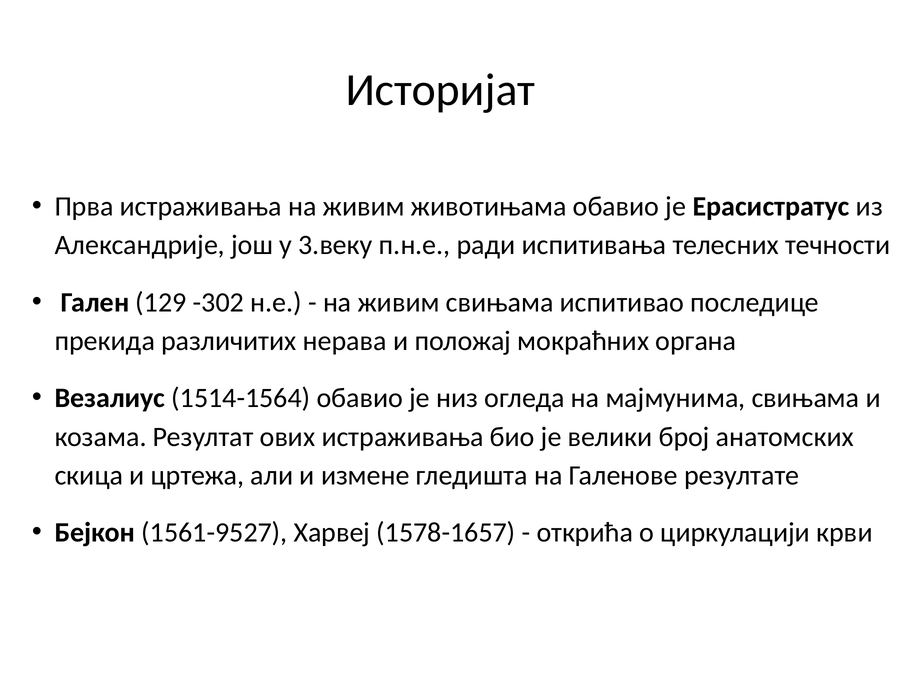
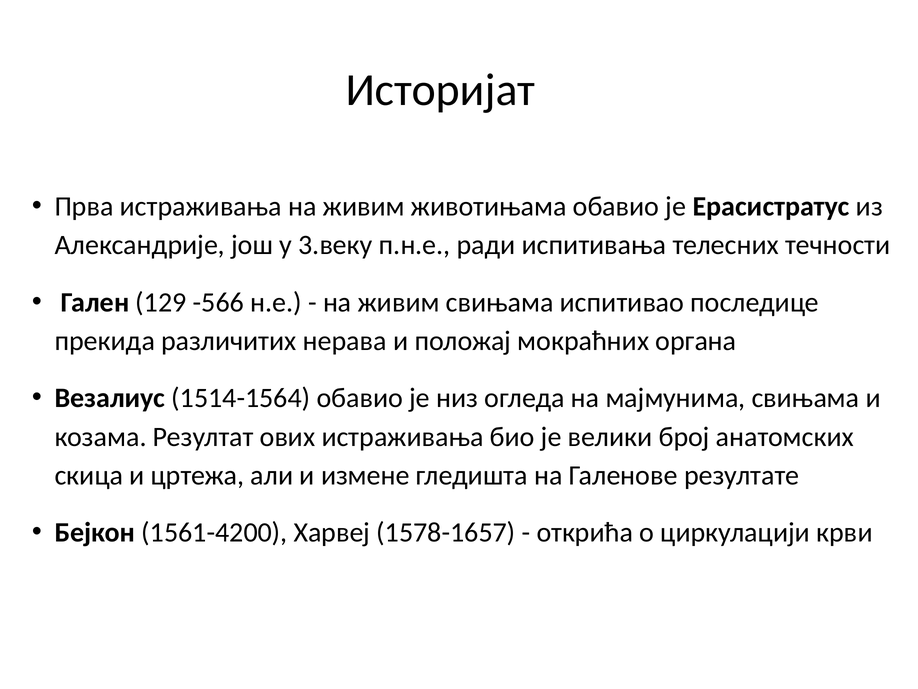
-302: -302 -> -566 (218, 302)
1561-9527: 1561-9527 -> 1561-4200 (214, 532)
